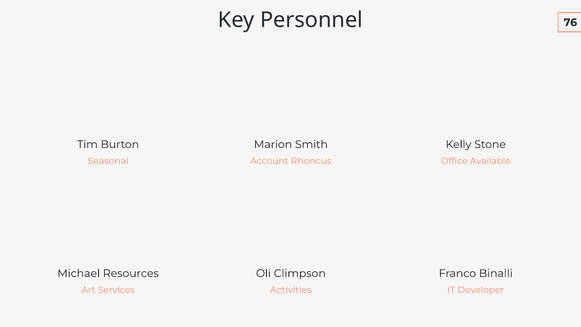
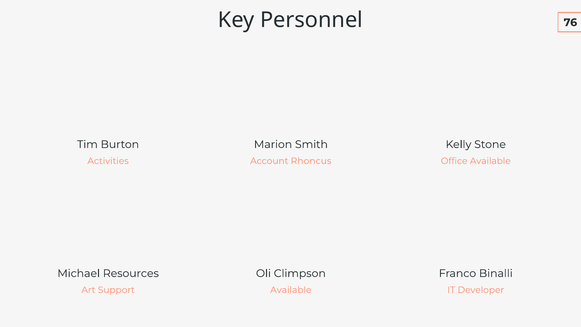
Seasonal: Seasonal -> Activities (108, 161)
Services: Services -> Support (116, 290)
Activities: Activities -> Available (291, 290)
